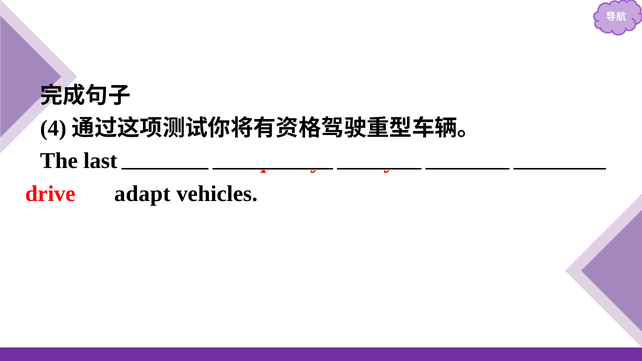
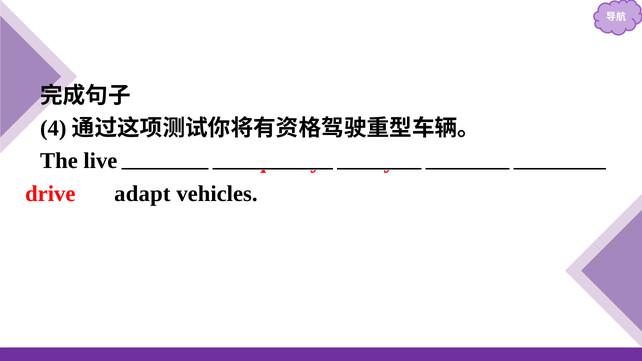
last: last -> live (100, 161)
